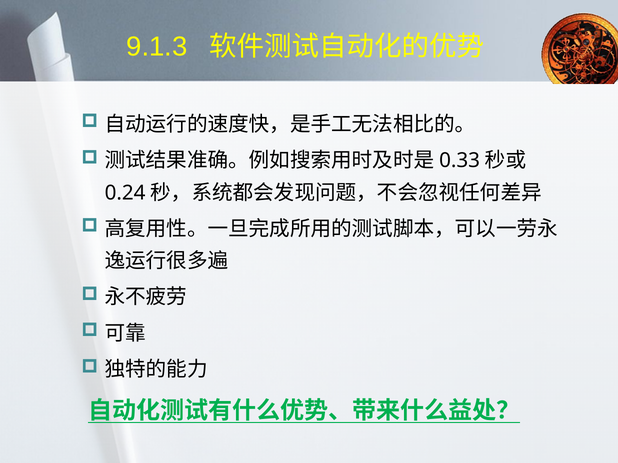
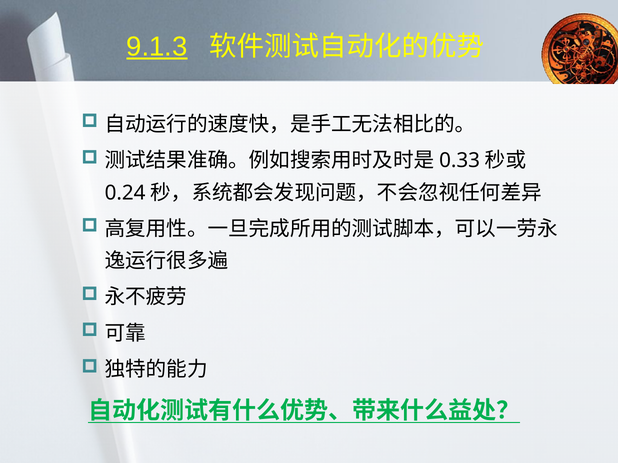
9.1.3 underline: none -> present (157, 47)
